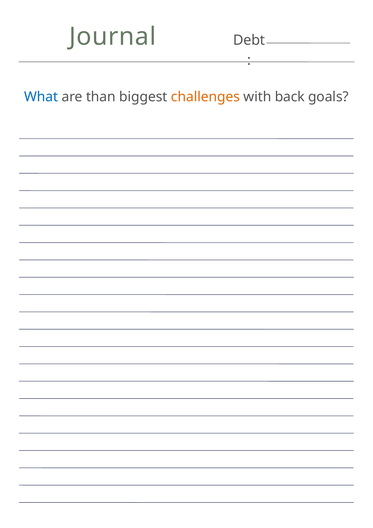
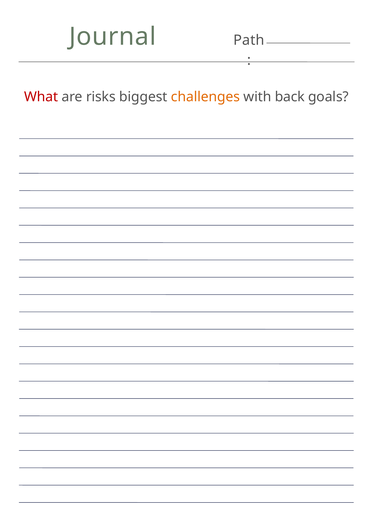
Debt: Debt -> Path (249, 40)
What colour: blue -> red (41, 97)
than: than -> risks (101, 97)
